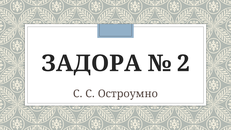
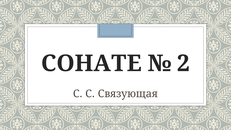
ЗАДОРА: ЗАДОРА -> СОНАТЕ (92, 63)
Остроумно: Остроумно -> Связующая (128, 94)
